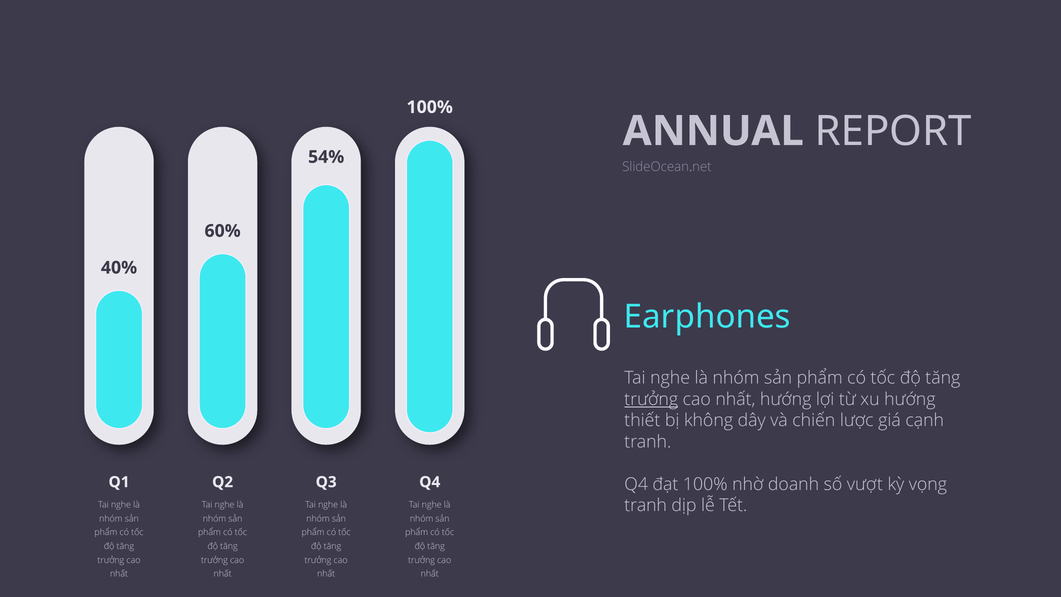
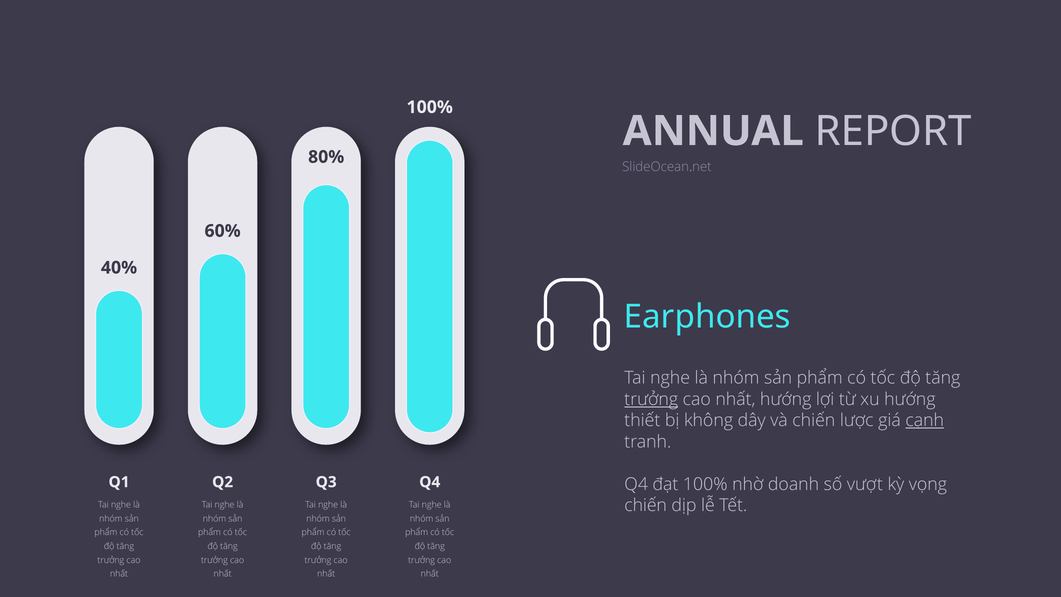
54%: 54% -> 80% (326, 157)
cạnh underline: none -> present (925, 420)
tranh: tranh -> chiến (646, 505)
